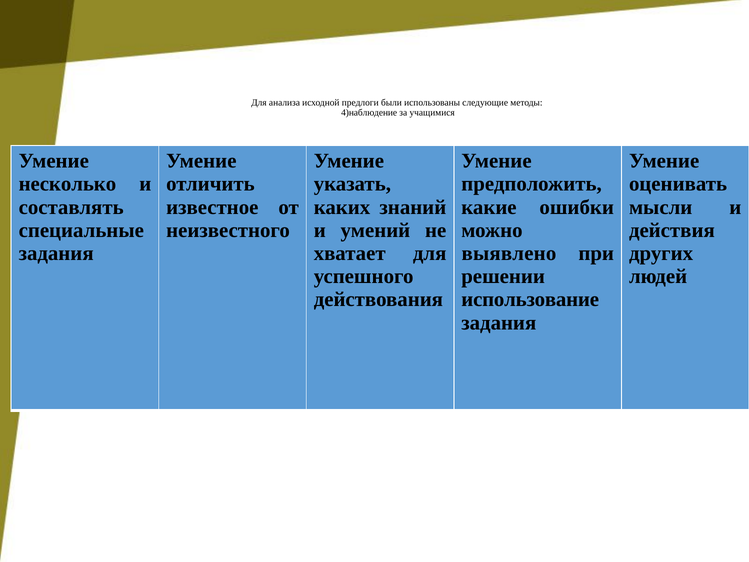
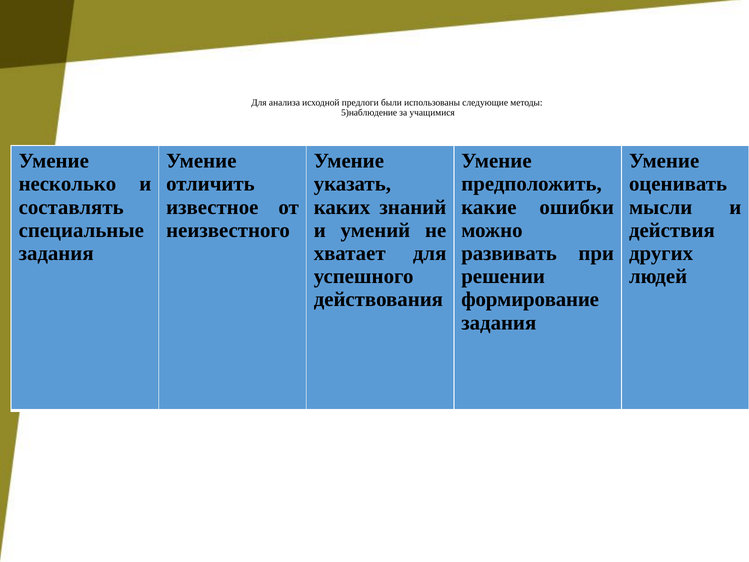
4)наблюдение: 4)наблюдение -> 5)наблюдение (369, 113)
выявлено: выявлено -> развивать (509, 253)
использование: использование -> формирование (530, 299)
